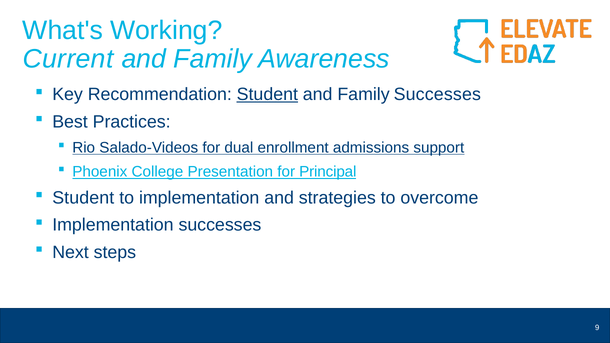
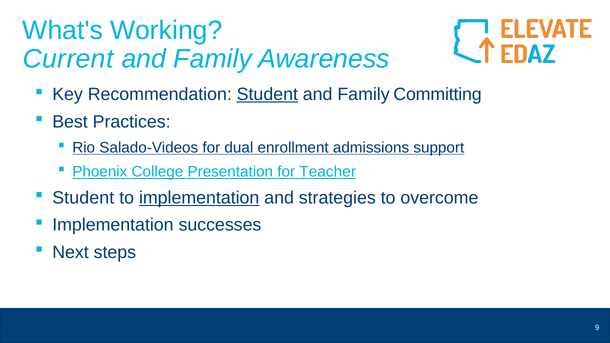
Family Successes: Successes -> Committing (438, 95)
Principal: Principal -> Teacher (328, 172)
implementation underline: none -> present (199, 198)
